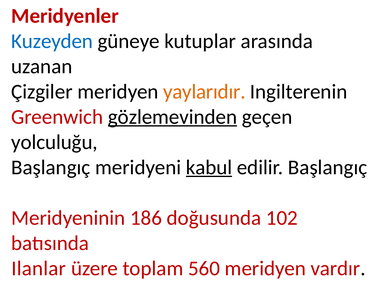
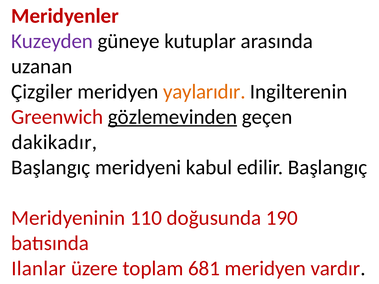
Kuzeyden colour: blue -> purple (52, 41)
yolculuğu: yolculuğu -> dakikadır (54, 142)
kabul underline: present -> none (209, 168)
186: 186 -> 110 (146, 218)
102: 102 -> 190 (282, 218)
560: 560 -> 681 (204, 269)
